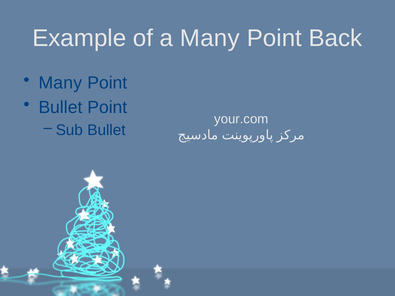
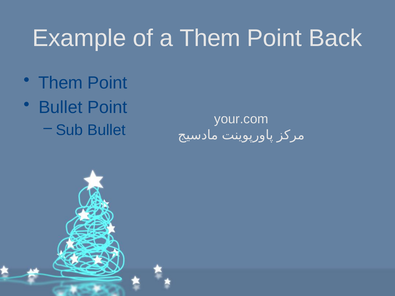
a Many: Many -> Them (210, 38)
Many: Many -> Them (61, 83)
